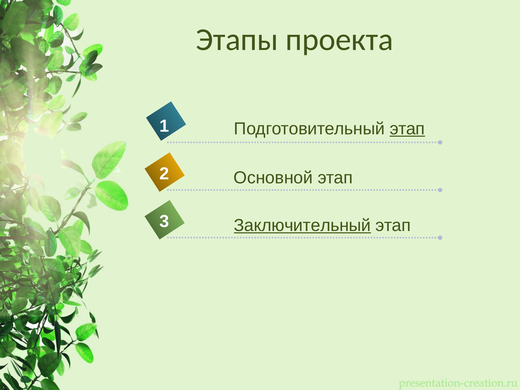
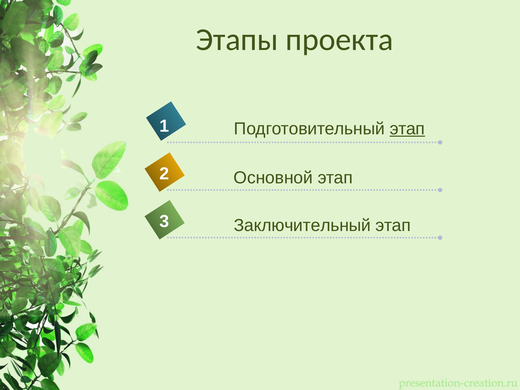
Заключительный underline: present -> none (302, 225)
